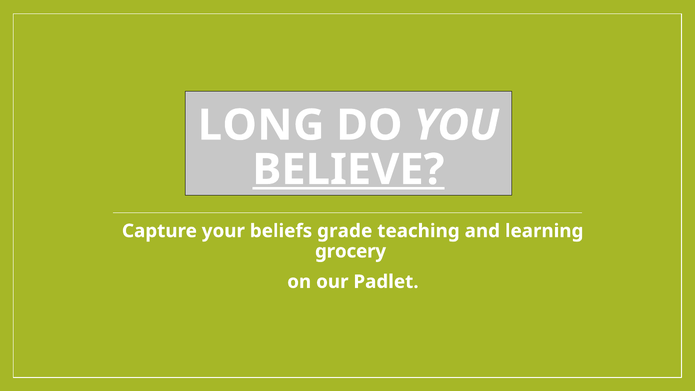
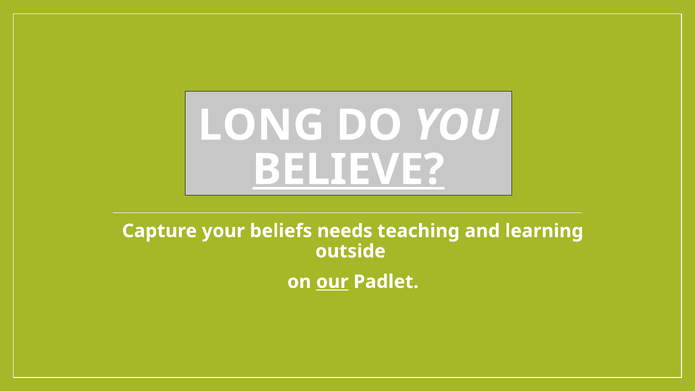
grade: grade -> needs (345, 231)
grocery: grocery -> outside (350, 251)
our underline: none -> present (332, 282)
